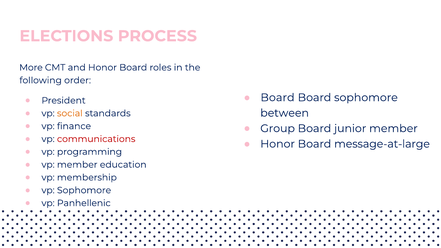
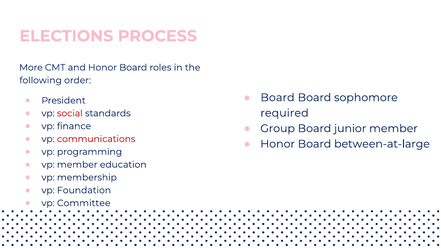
social colour: orange -> red (70, 113)
between: between -> required (285, 113)
message-at-large: message-at-large -> between-at-large (382, 144)
vp Sophomore: Sophomore -> Foundation (84, 190)
Panhellenic: Panhellenic -> Committee (84, 203)
